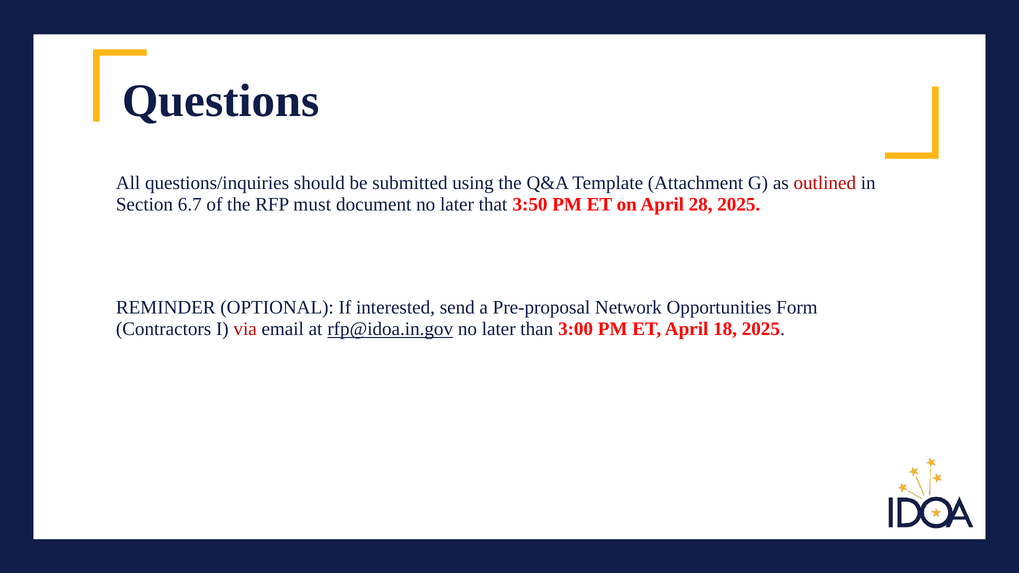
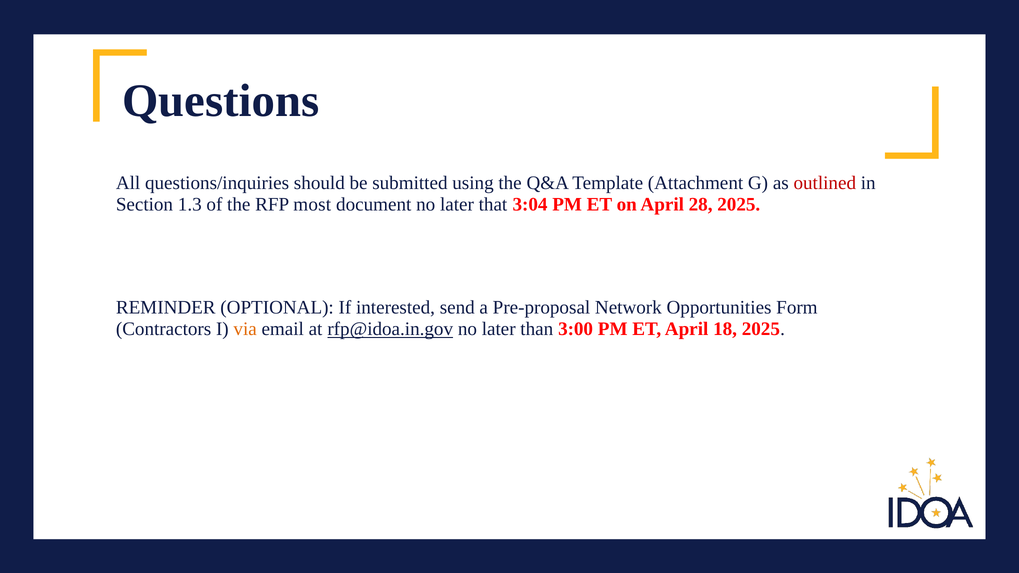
6.7: 6.7 -> 1.3 (190, 205)
must: must -> most (312, 205)
3:50: 3:50 -> 3:04 (530, 205)
via colour: red -> orange (245, 329)
